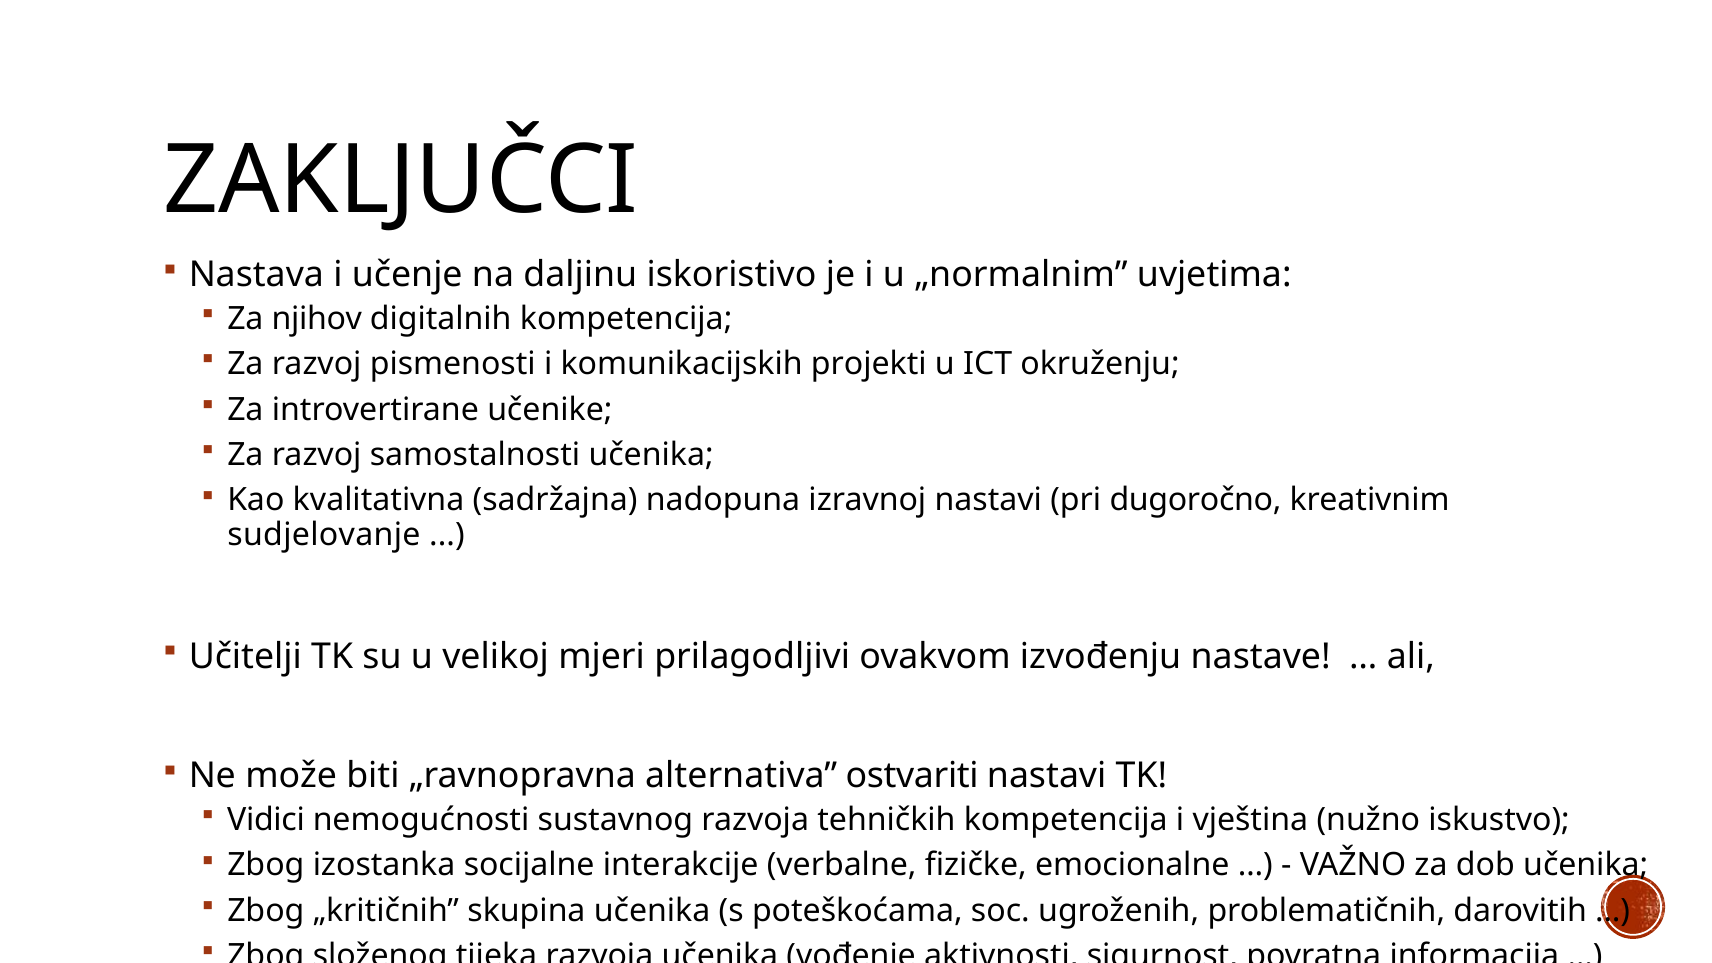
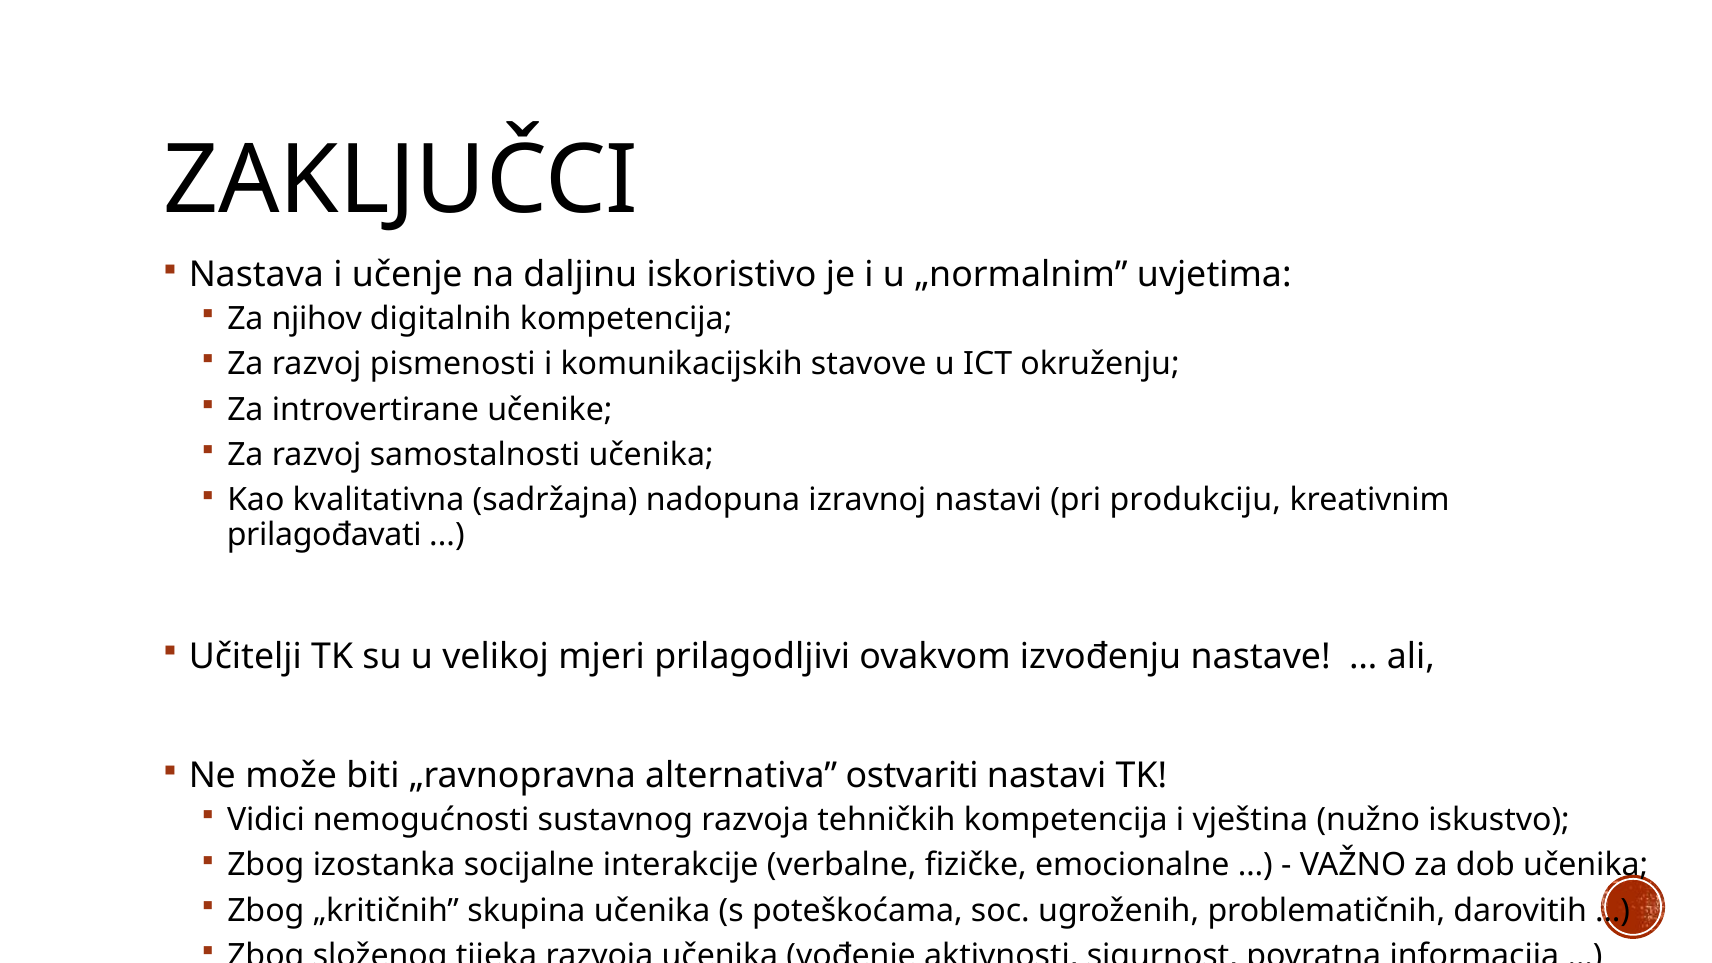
projekti: projekti -> stavove (869, 364)
dugoročno: dugoročno -> produkciju (1195, 500)
sudjelovanje: sudjelovanje -> prilagođavati (324, 535)
